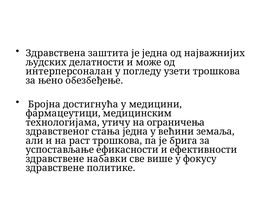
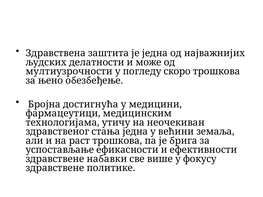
интерперсоналан: интерперсоналан -> мултиузрочности (69, 72)
узети: узети -> скоро (177, 72)
ограничења: ограничења -> неочекиван (176, 123)
